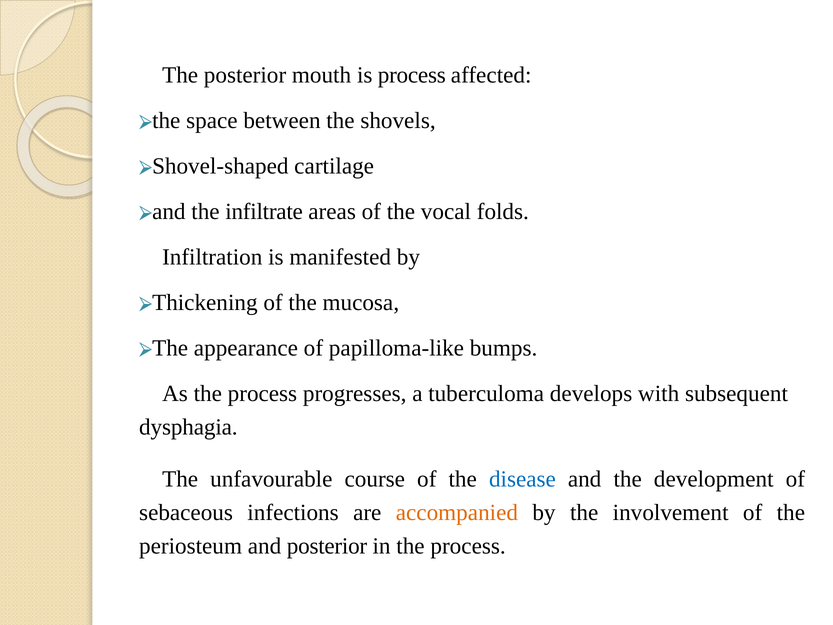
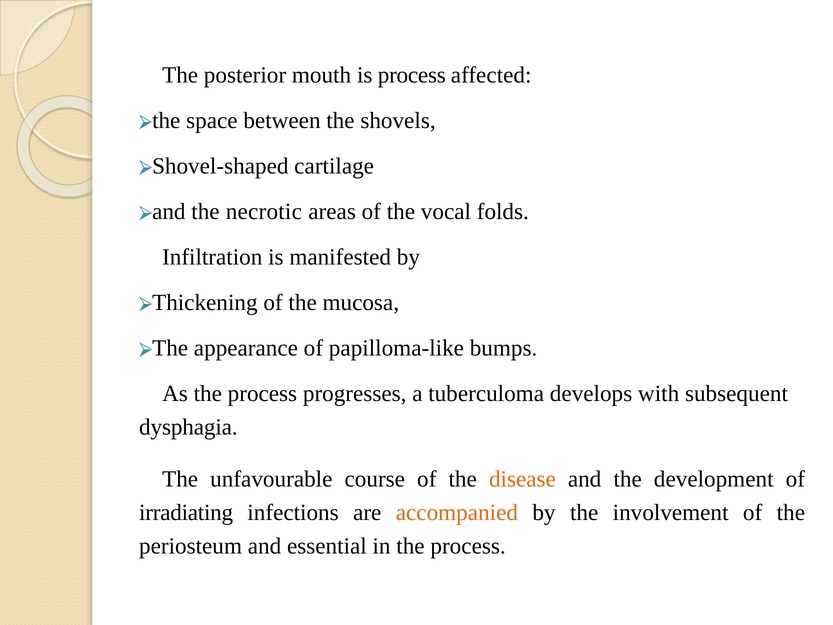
infiltrate: infiltrate -> necrotic (264, 212)
disease colour: blue -> orange (522, 479)
sebaceous: sebaceous -> irradiating (186, 512)
and posterior: posterior -> essential (327, 546)
